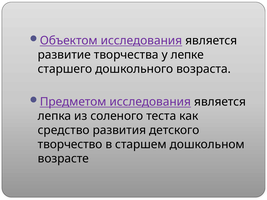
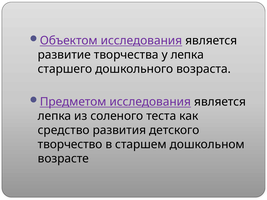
у лепке: лепке -> лепка (187, 55)
